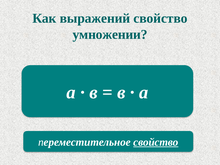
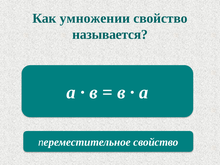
выражений: выражений -> умножении (95, 18)
умножении: умножении -> называется (110, 35)
свойство underline: present -> none (156, 142)
